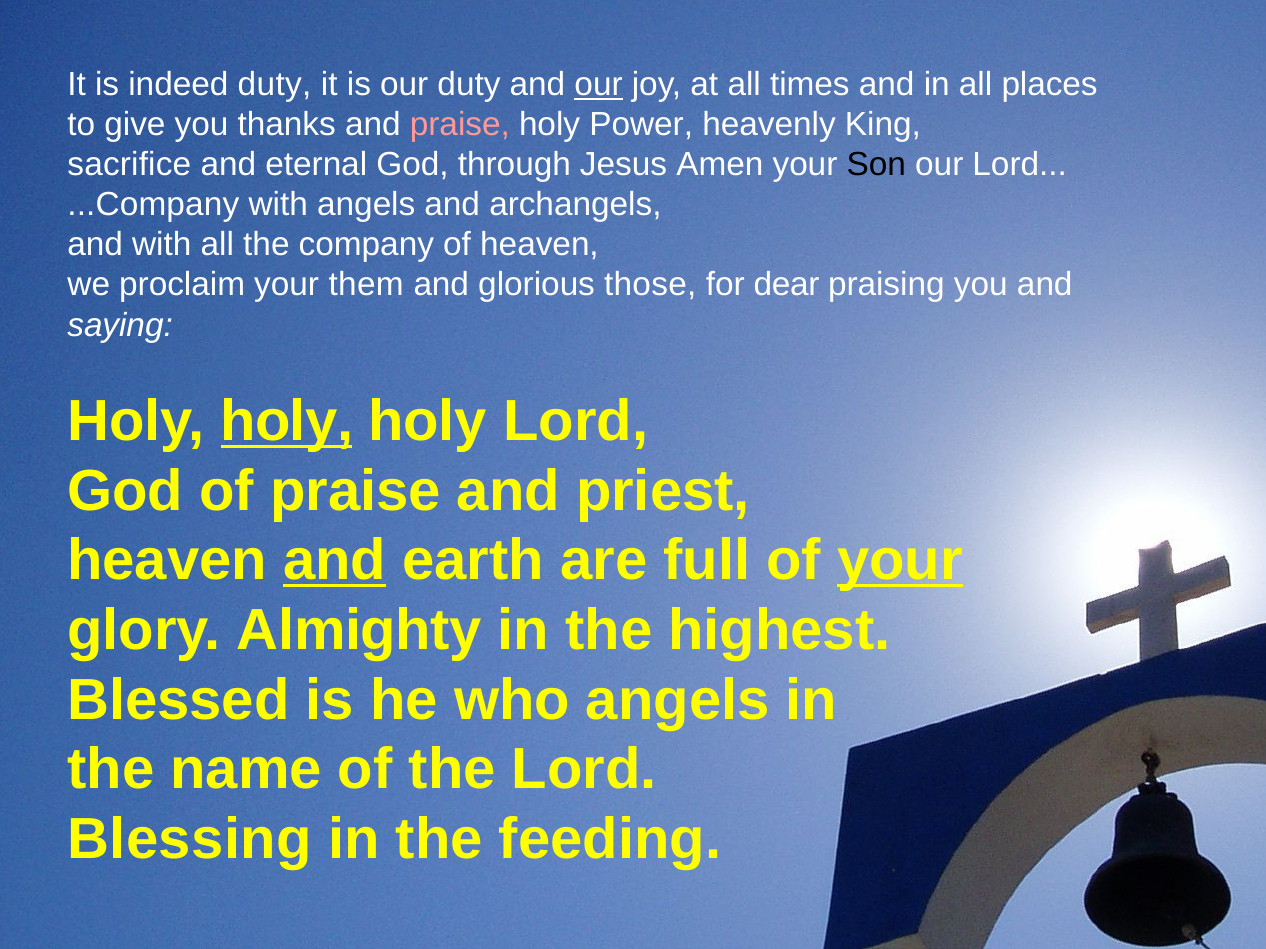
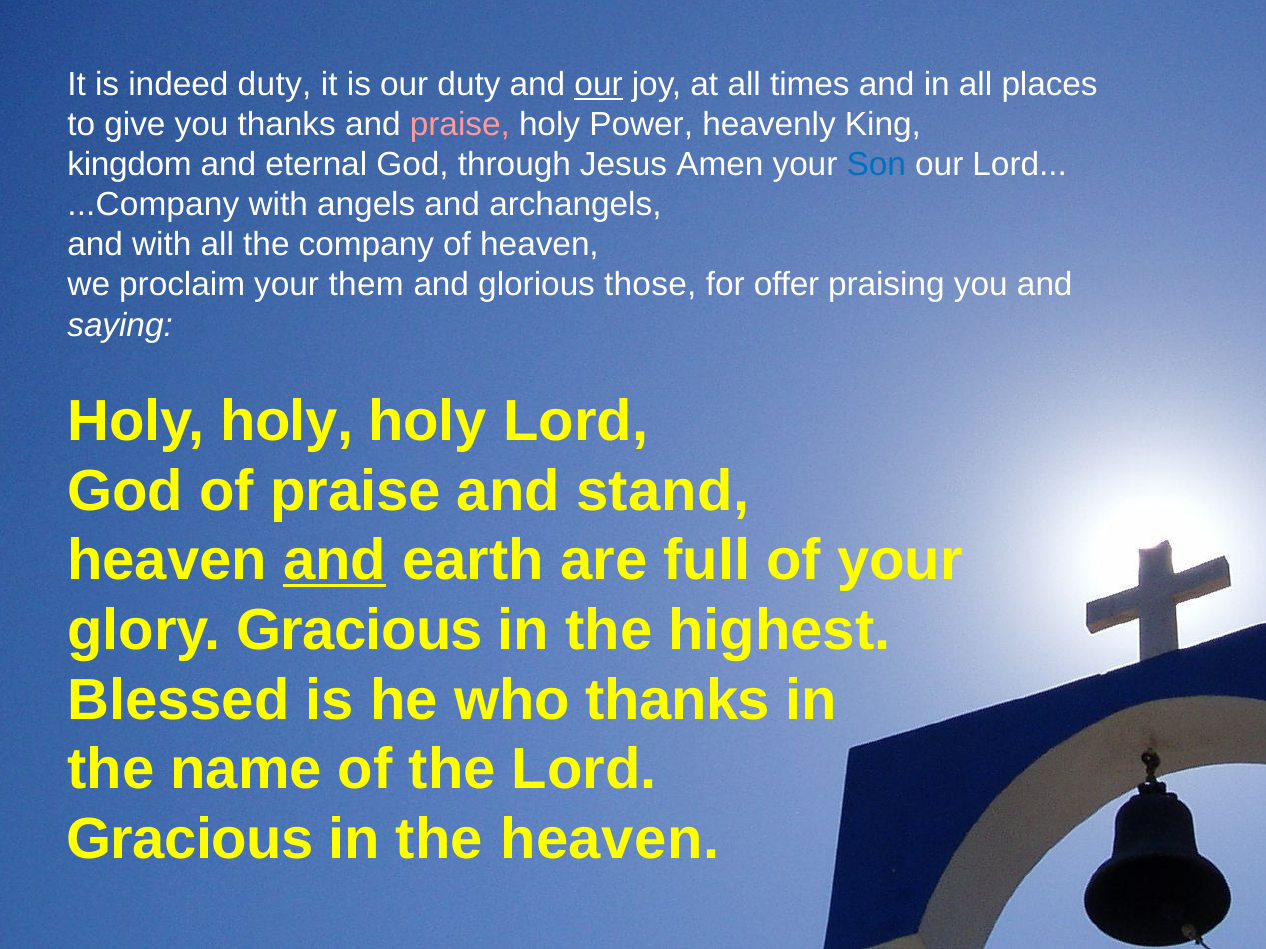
sacrifice: sacrifice -> kingdom (130, 165)
Son colour: black -> blue (876, 165)
dear: dear -> offer (787, 285)
holy underline: present -> none (287, 422)
priest: priest -> stand (663, 491)
your underline: present -> none (900, 561)
glory Almighty: Almighty -> Gracious (360, 631)
who angels: angels -> thanks (678, 700)
Blessing: Blessing -> Gracious (190, 840)
the feeding: feeding -> heaven (610, 840)
